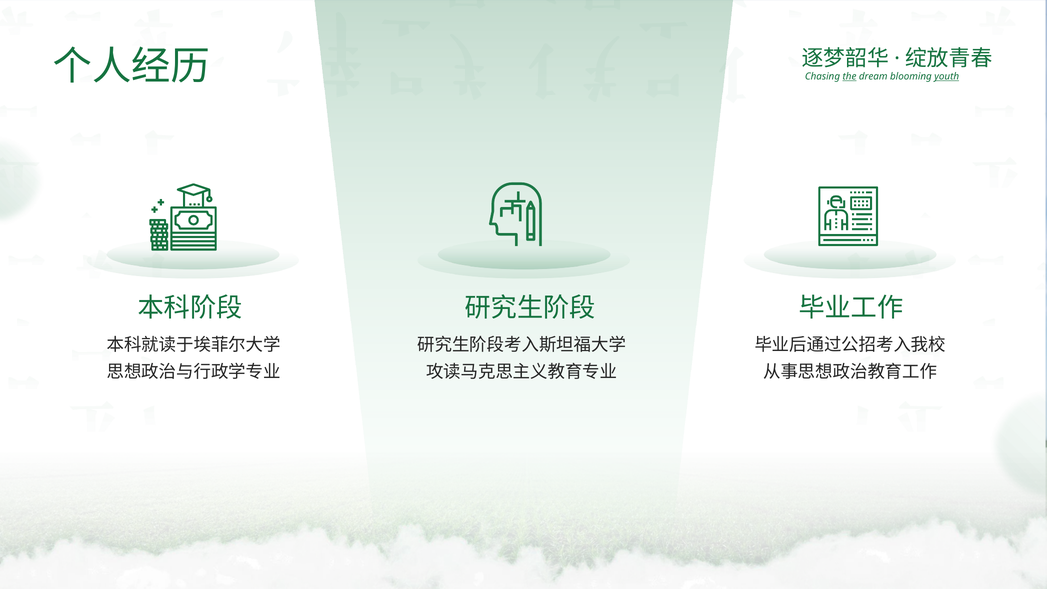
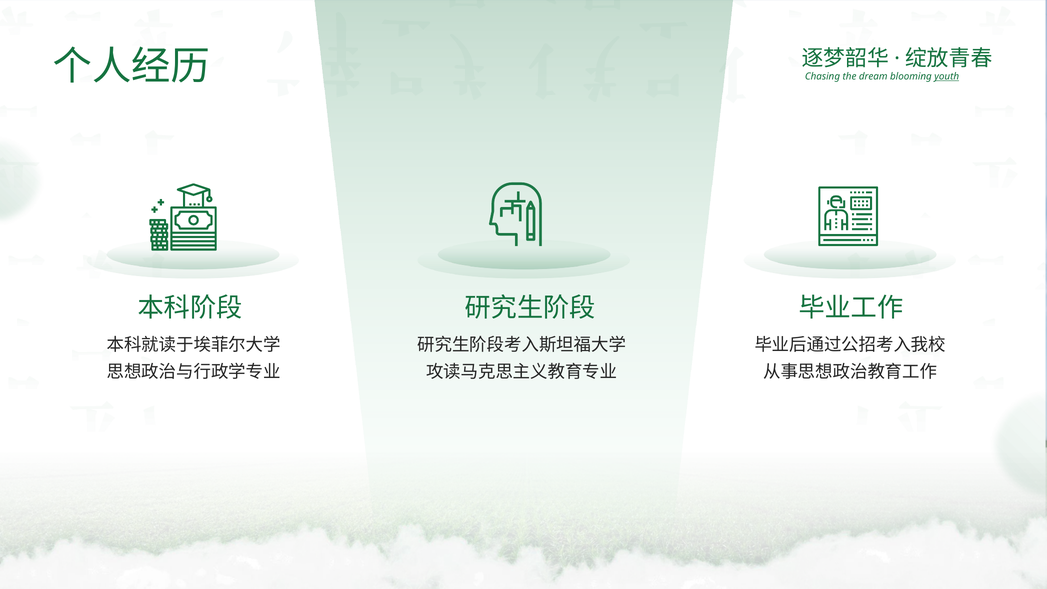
the underline: present -> none (850, 77)
